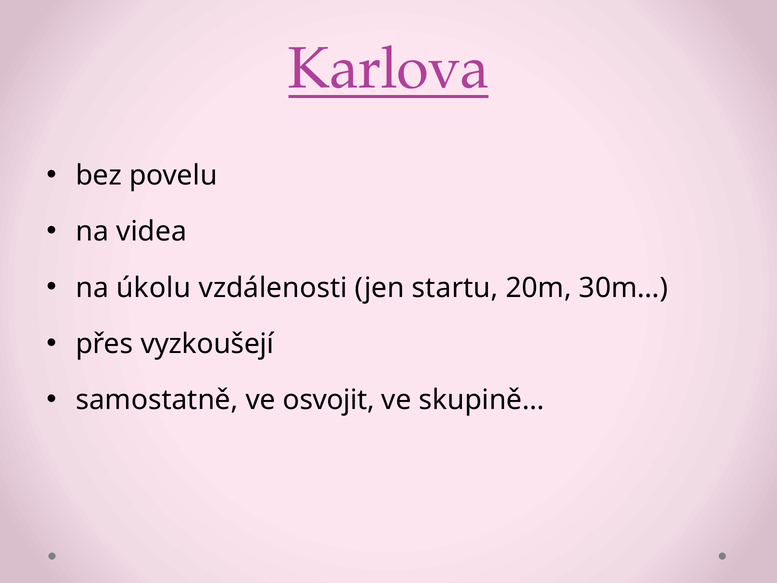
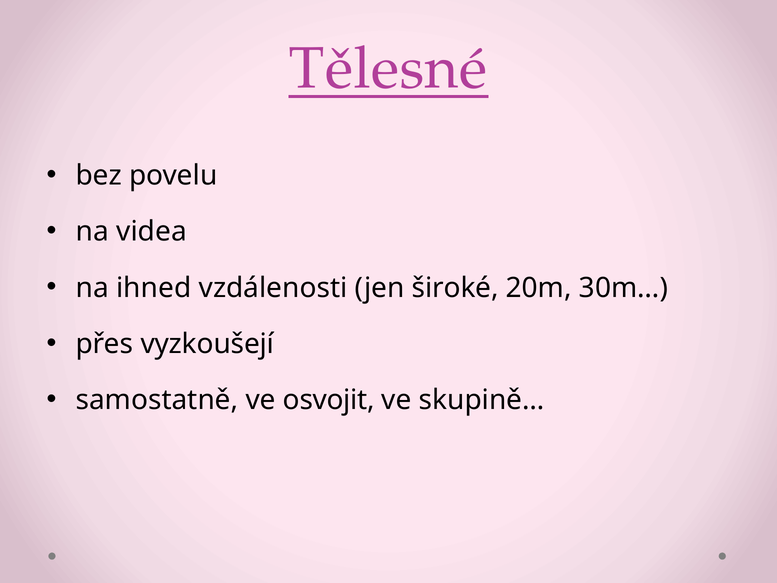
Karlova: Karlova -> Tělesné (388, 68)
úkolu: úkolu -> ihned (154, 288)
startu: startu -> široké (455, 288)
